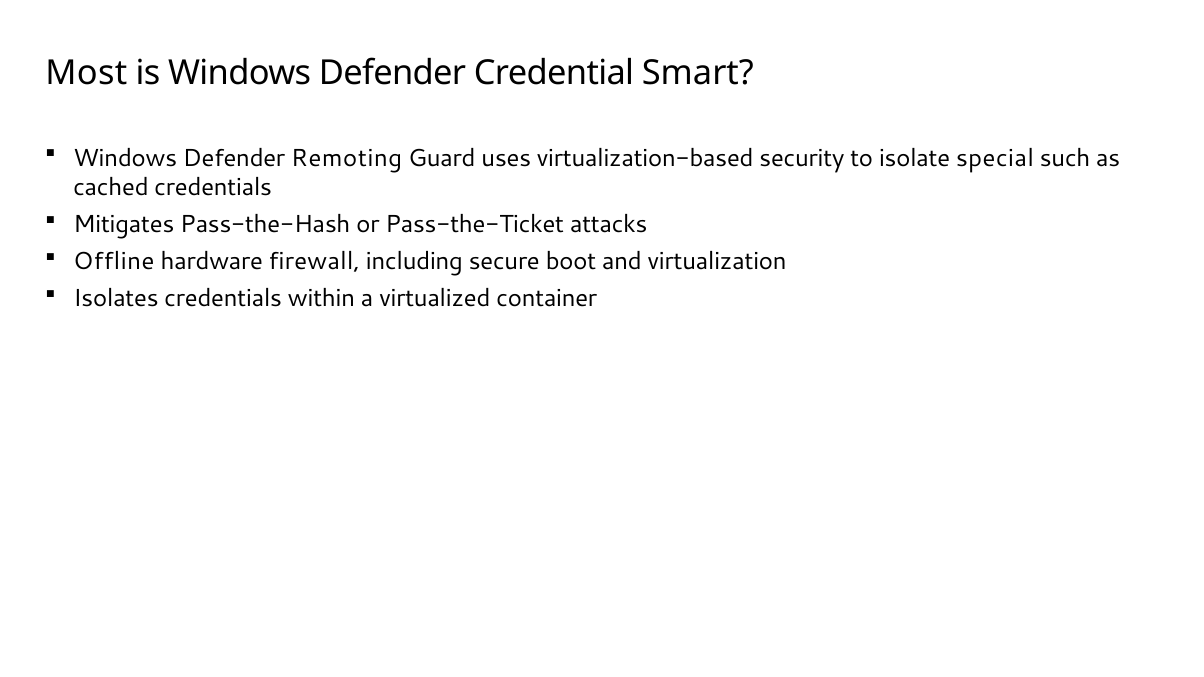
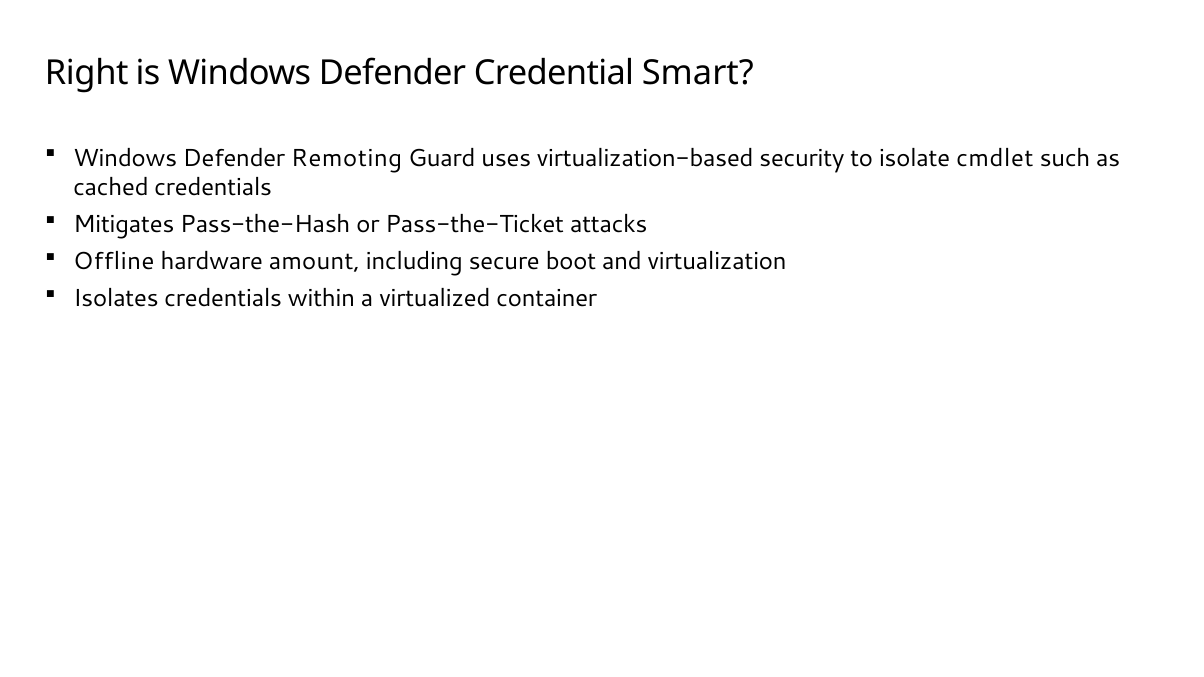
Most: Most -> Right (87, 73)
special: special -> cmdlet (995, 158)
firewall: firewall -> amount (314, 262)
